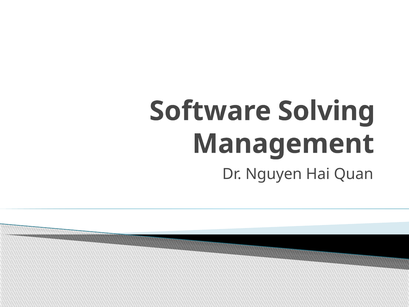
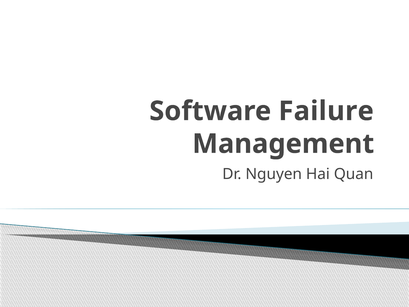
Solving: Solving -> Failure (326, 111)
